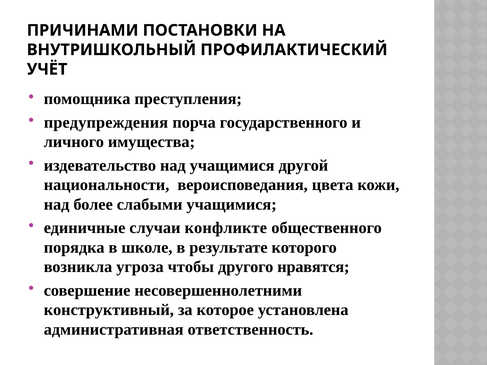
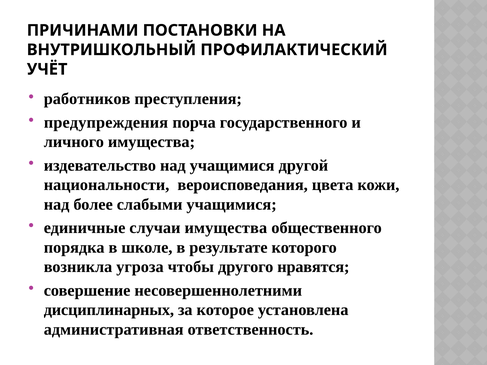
помощника: помощника -> работников (87, 99)
случаи конфликте: конфликте -> имущества (226, 228)
конструктивный: конструктивный -> дисциплинарных (109, 310)
